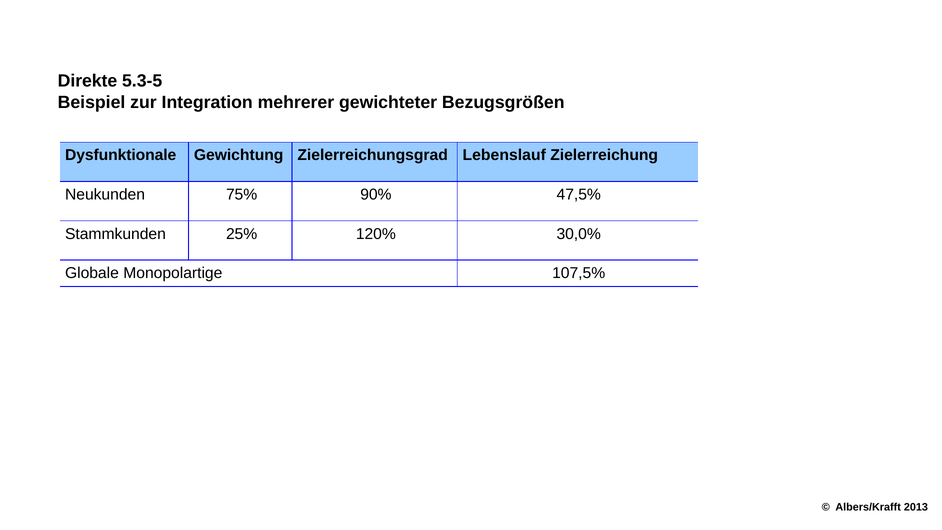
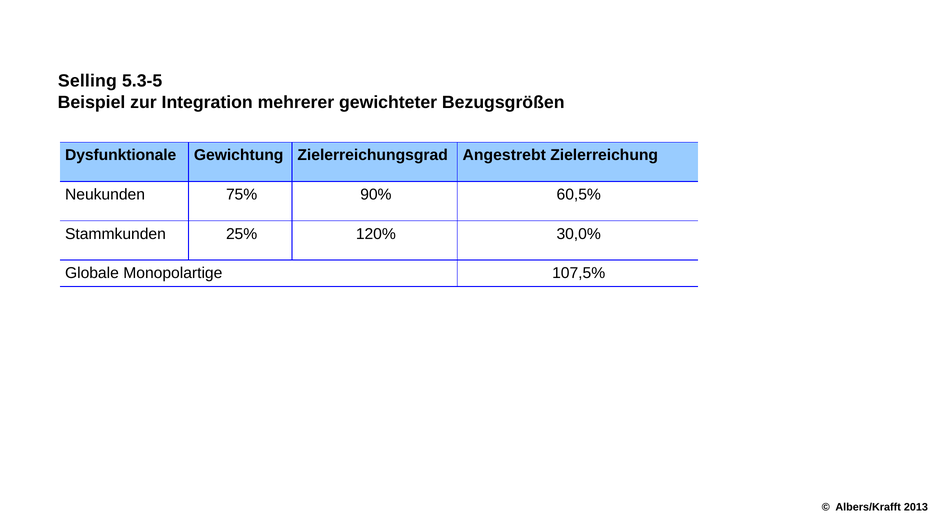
Direkte: Direkte -> Selling (87, 81)
Lebenslauf: Lebenslauf -> Angestrebt (504, 155)
47,5%: 47,5% -> 60,5% (579, 195)
